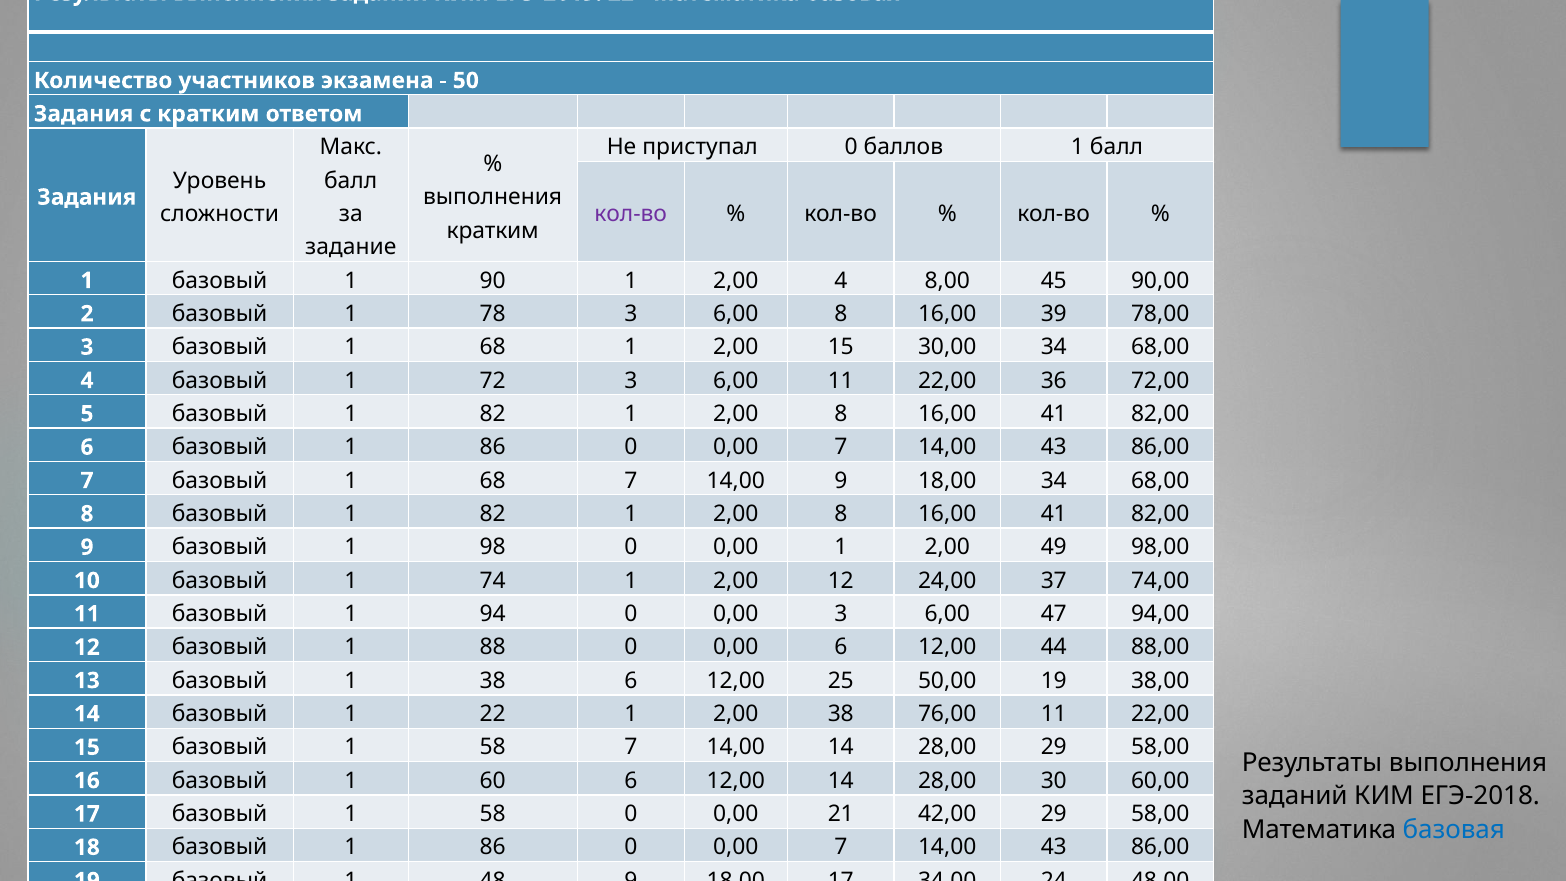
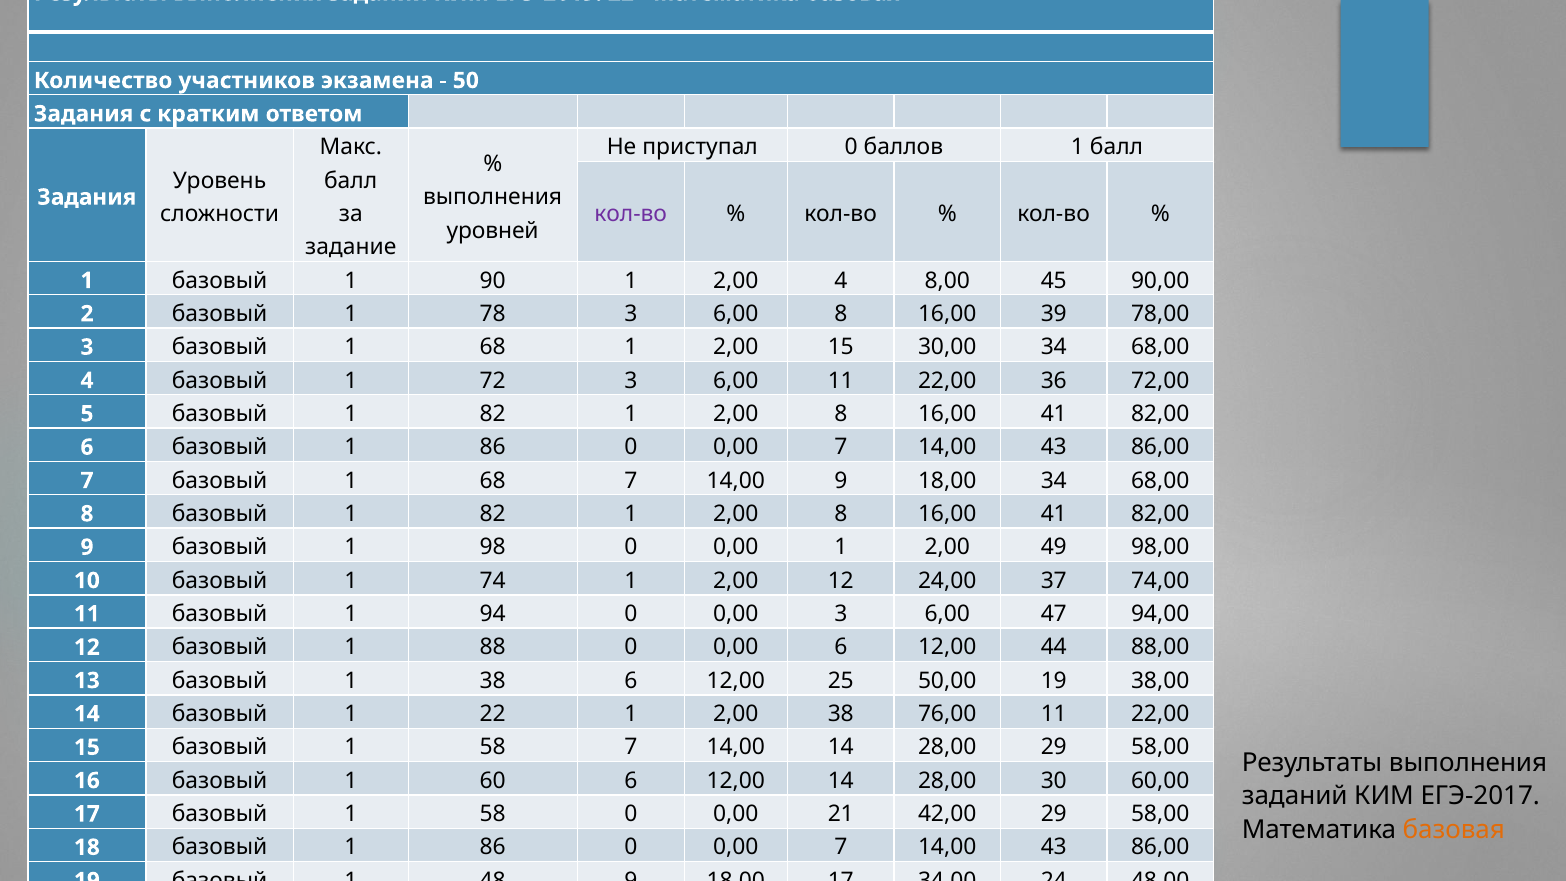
кратким: кратким -> уровней (493, 230)
ЕГЭ-2018: ЕГЭ-2018 -> ЕГЭ-2017 (1480, 796)
базовая colour: blue -> orange (1454, 829)
